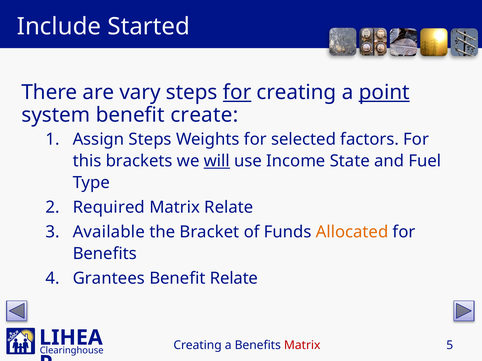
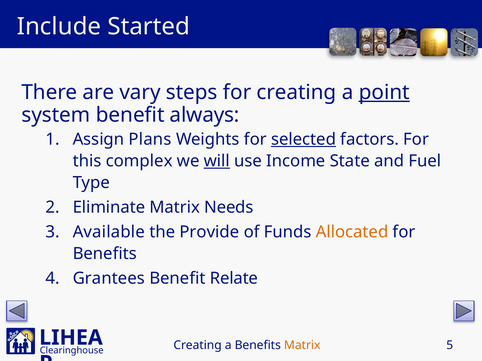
for underline: present -> none (237, 93)
create: create -> always (205, 115)
Assign Steps: Steps -> Plans (150, 139)
selected underline: none -> present (304, 139)
brackets: brackets -> complex (139, 161)
Required: Required -> Eliminate (109, 208)
Matrix Relate: Relate -> Needs (229, 208)
Bracket: Bracket -> Provide (209, 232)
Matrix colour: red -> orange (302, 346)
